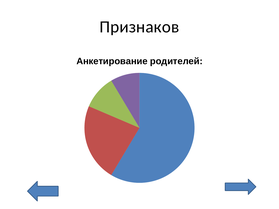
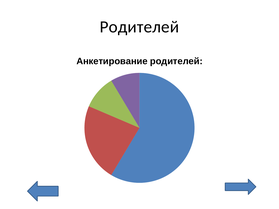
Признаков: Признаков -> Родителей (139, 27)
